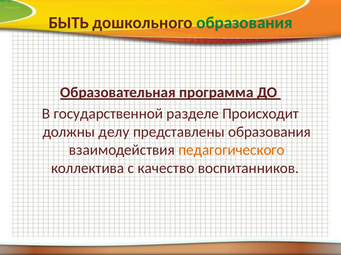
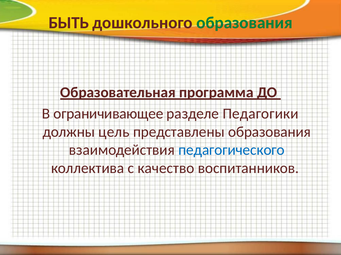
государственной: государственной -> ограничивающее (108, 114)
Происходит: Происходит -> Педагогики (261, 114)
делу: делу -> цель (114, 132)
педагогического colour: orange -> blue (231, 150)
